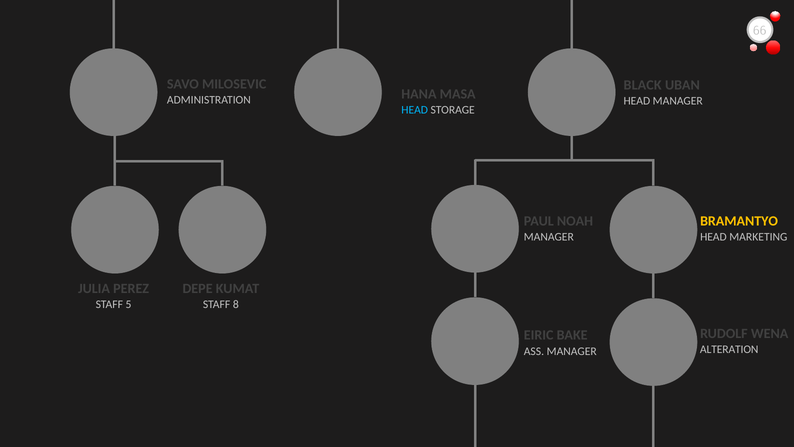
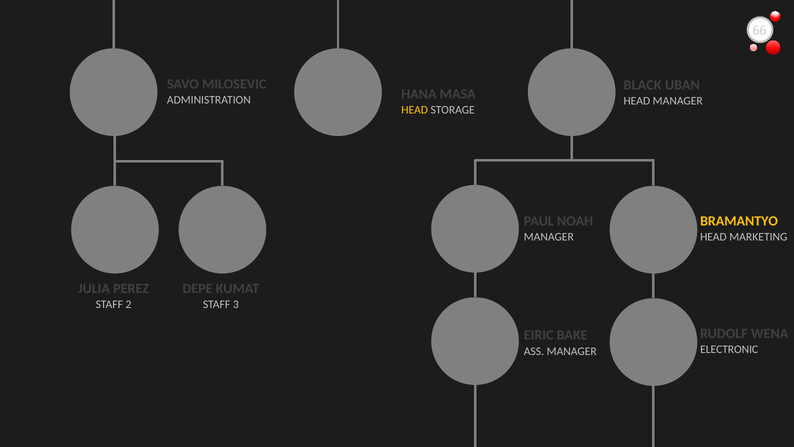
HEAD colour: light blue -> yellow (415, 110)
5: 5 -> 2 (129, 304)
8: 8 -> 3 (236, 304)
ALTERATION: ALTERATION -> ELECTRONIC (729, 349)
